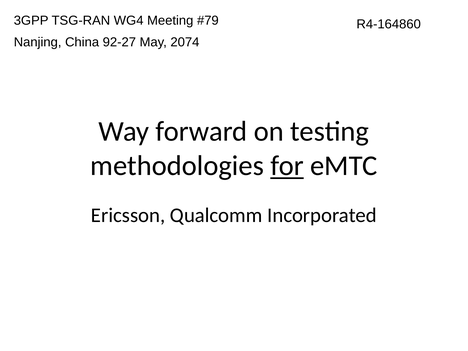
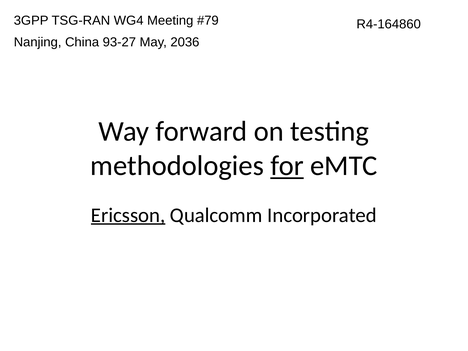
92-27: 92-27 -> 93-27 (119, 42)
2074: 2074 -> 2036 (185, 42)
Ericsson underline: none -> present (128, 215)
